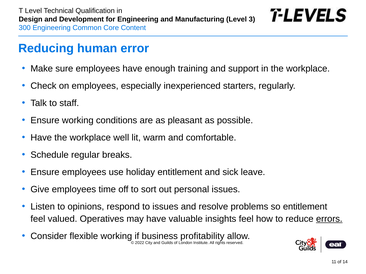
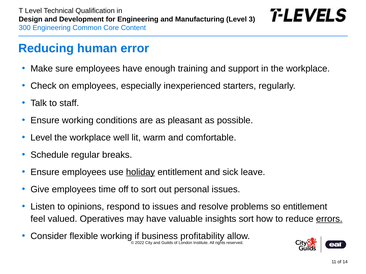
Have: Have -> Level (41, 138)
holiday underline: none -> present (141, 172)
insights feel: feel -> sort (246, 219)
